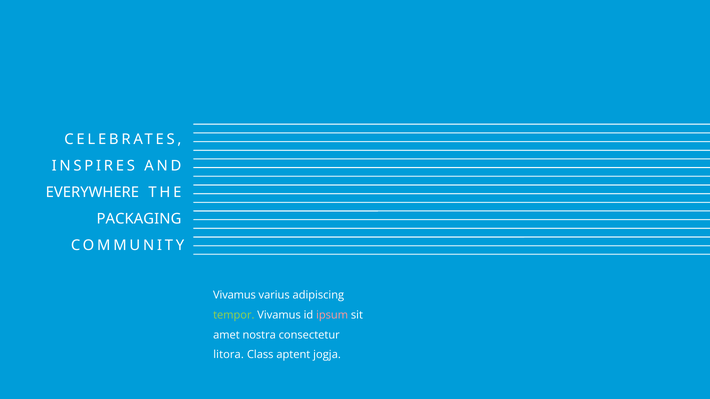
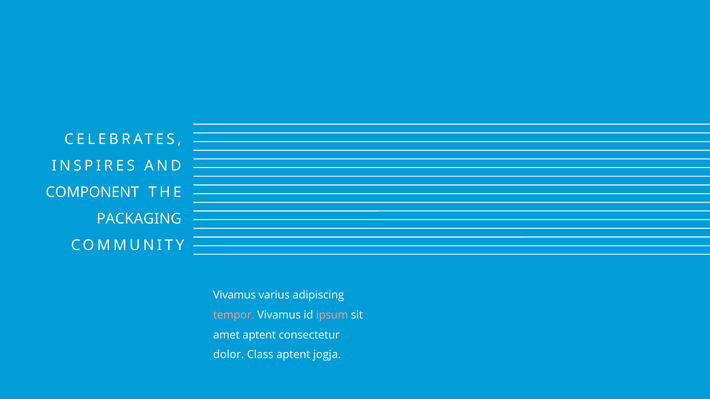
EVERYWHERE: EVERYWHERE -> COMPONENT (92, 193)
tempor colour: light green -> pink (234, 315)
amet nostra: nostra -> aptent (259, 335)
litora: litora -> dolor (229, 355)
